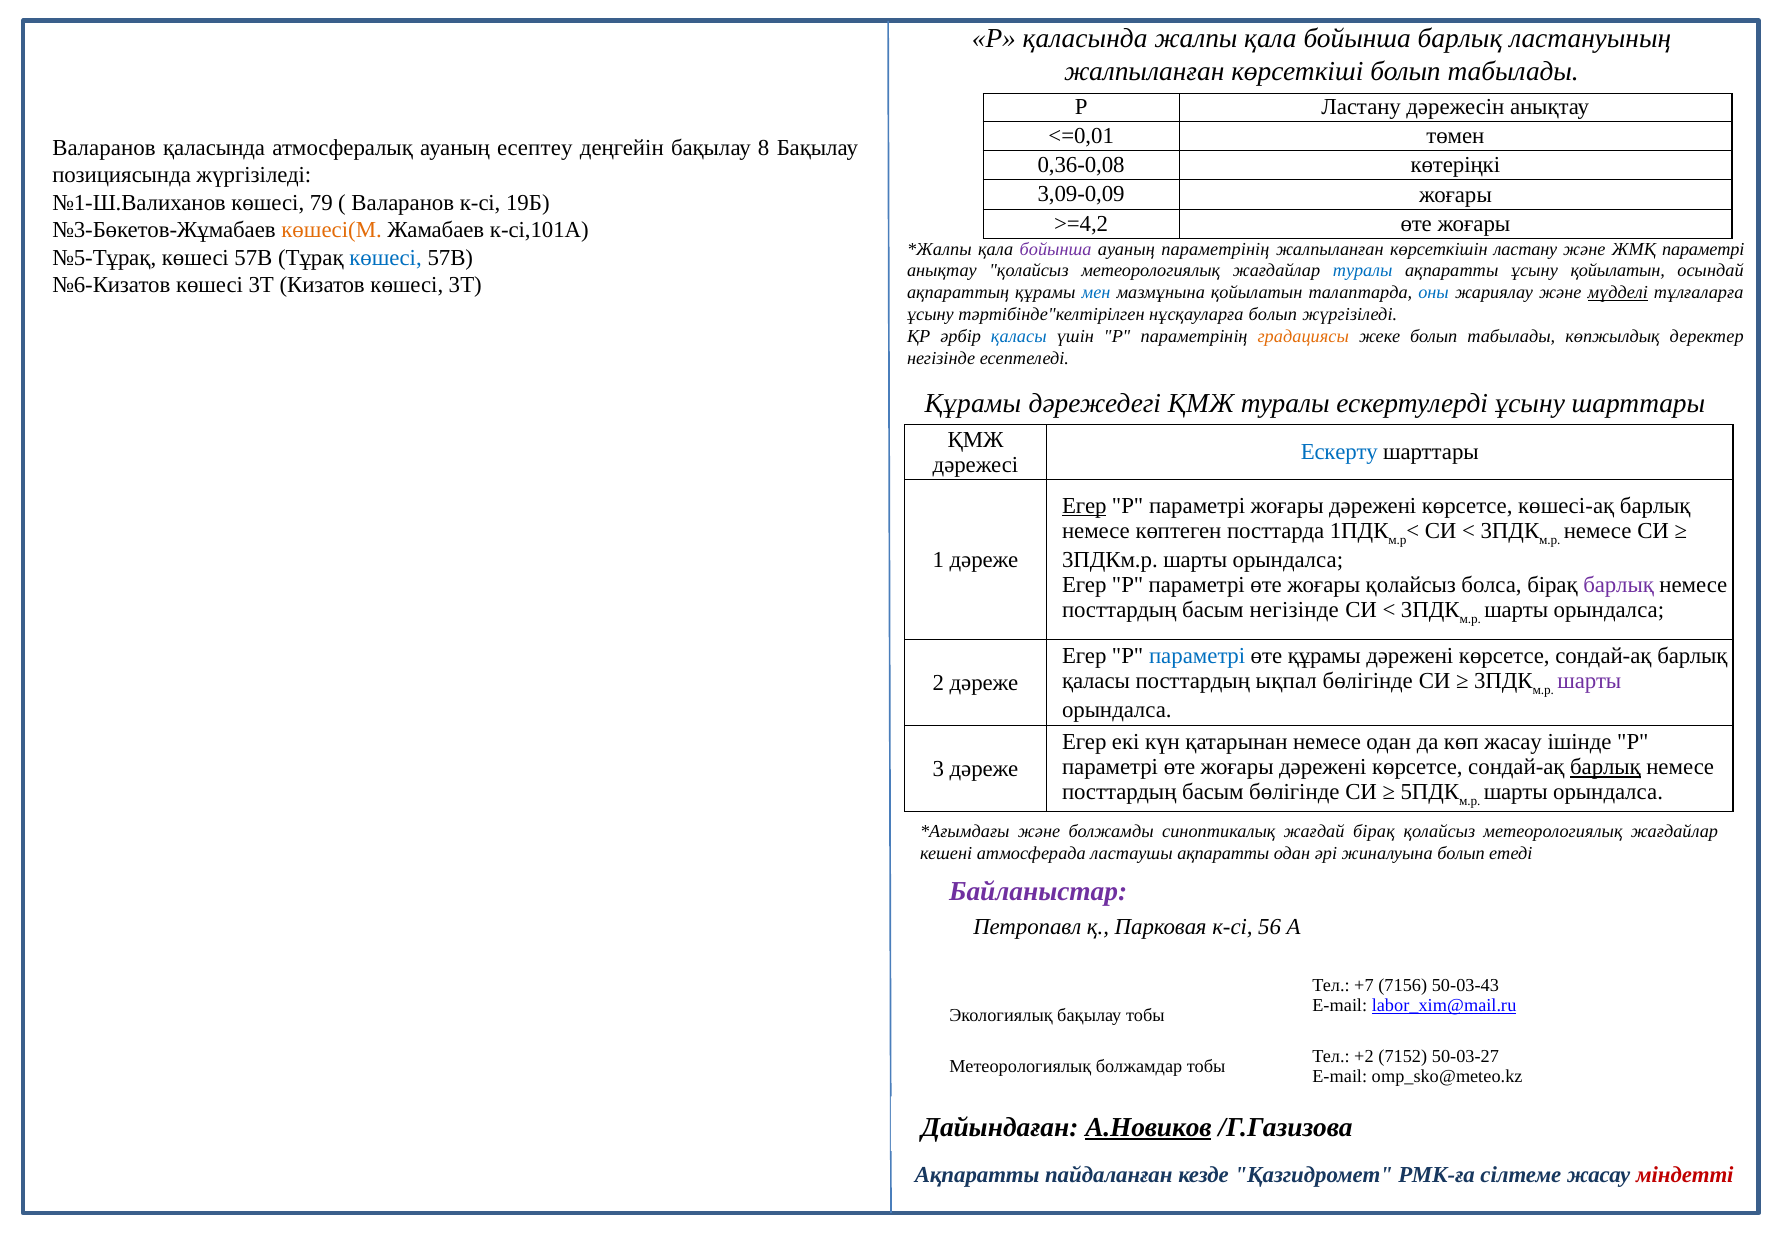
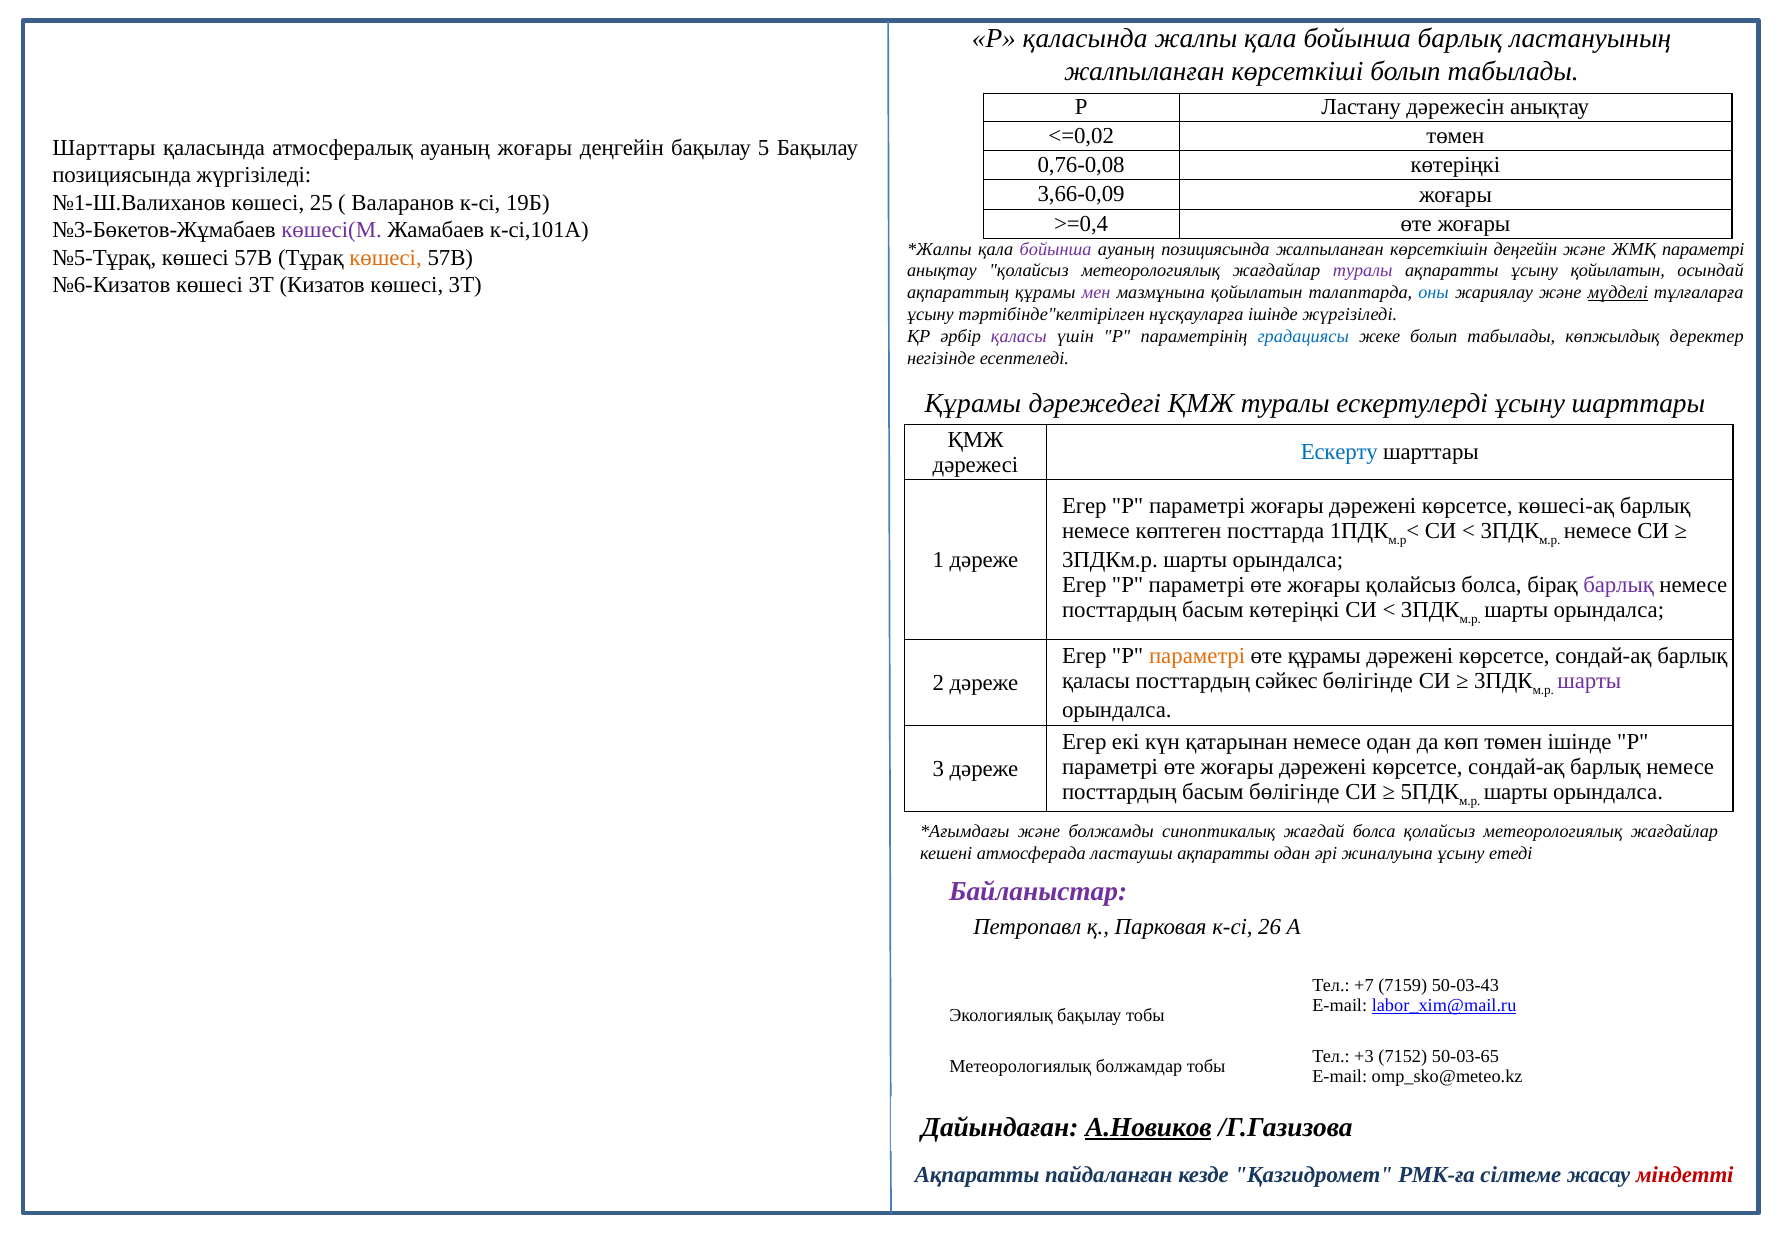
<=0,01: <=0,01 -> <=0,02 (1081, 136)
Валаранов: Валаранов -> Шарттары (104, 148)
ауаның есептеу: есептеу -> жоғары (535, 148)
8: 8 -> 5 (764, 148)
0,36-0,08: 0,36-0,08 -> 0,76-0,08 (1081, 165)
3,09-0,09: 3,09-0,09 -> 3,66-0,09 (1081, 194)
79: 79 -> 25 (321, 203)
>=4,2: >=4,2 -> >=0,4 (1081, 224)
көшесі(М colour: orange -> purple (332, 230)
ауаның параметрінің: параметрінің -> позициясында (1215, 249)
көрсеткішін ластану: ластану -> деңгейін (1525, 249)
көшесі colour: blue -> orange (386, 258)
туралы colour: blue -> purple (1363, 271)
мен colour: blue -> purple (1096, 293)
нұсқауларға болып: болып -> ішінде (1273, 315)
қаласы colour: blue -> purple (1019, 336)
градациясы colour: orange -> blue (1303, 336)
Егер underline: present -> none (1084, 506)
басым негізінде: негізінде -> көтеріңкі (1294, 610)
параметрі colour: blue -> orange (1197, 656)
ықпал: ықпал -> сәйкес (1286, 681)
көп жасау: жасау -> төмен (1513, 742)
барлық underline: present -> none (1606, 767)
жағдай бірақ: бірақ -> болса (1374, 831)
жиналуына болып: болып -> ұсыну (1461, 853)
56: 56 -> 26 (1270, 927)
7156: 7156 -> 7159 (1403, 985)
+2: +2 -> +3 (1364, 1056)
50-03-27: 50-03-27 -> 50-03-65 (1465, 1056)
